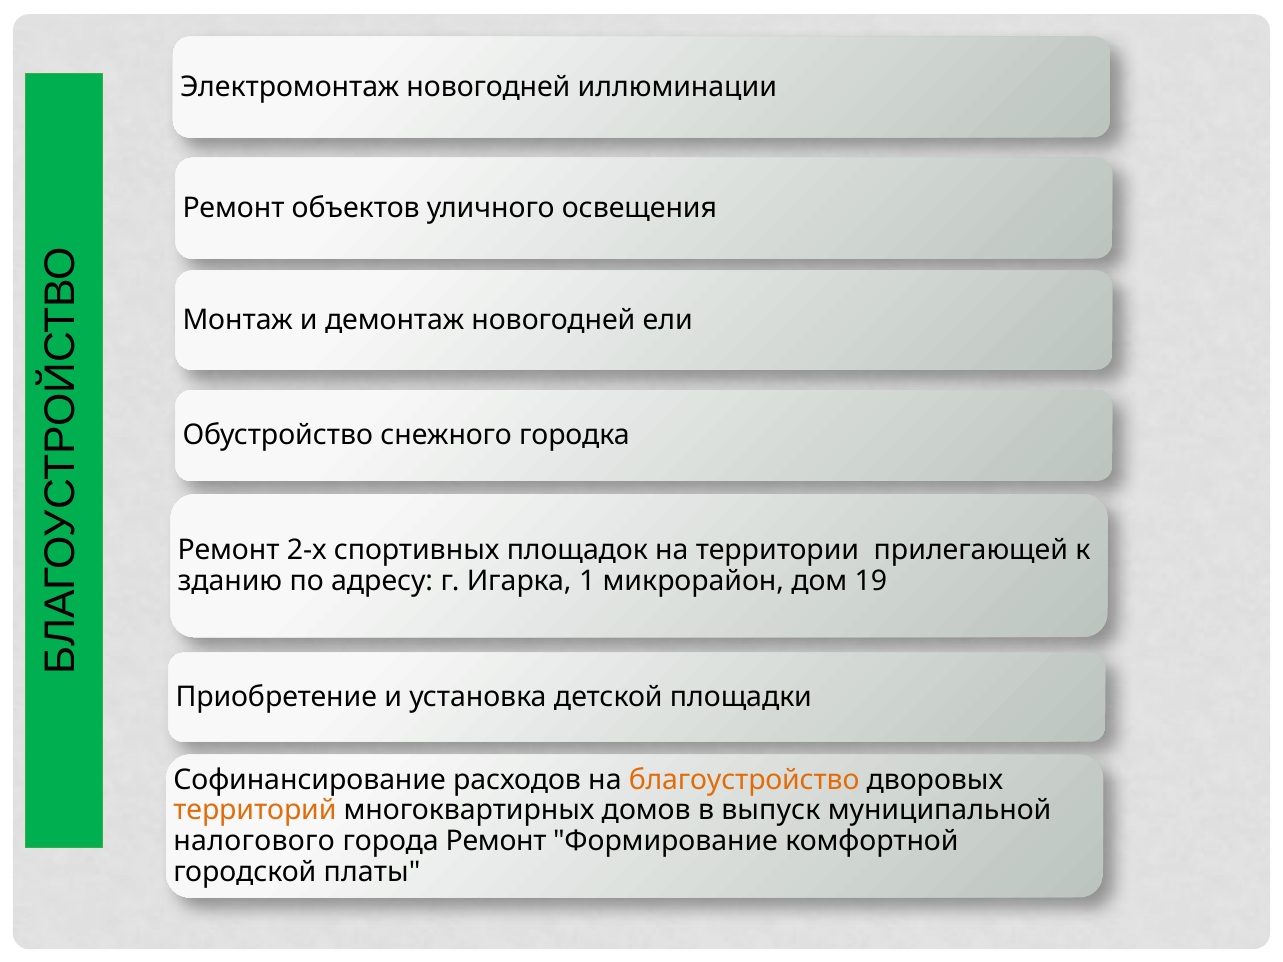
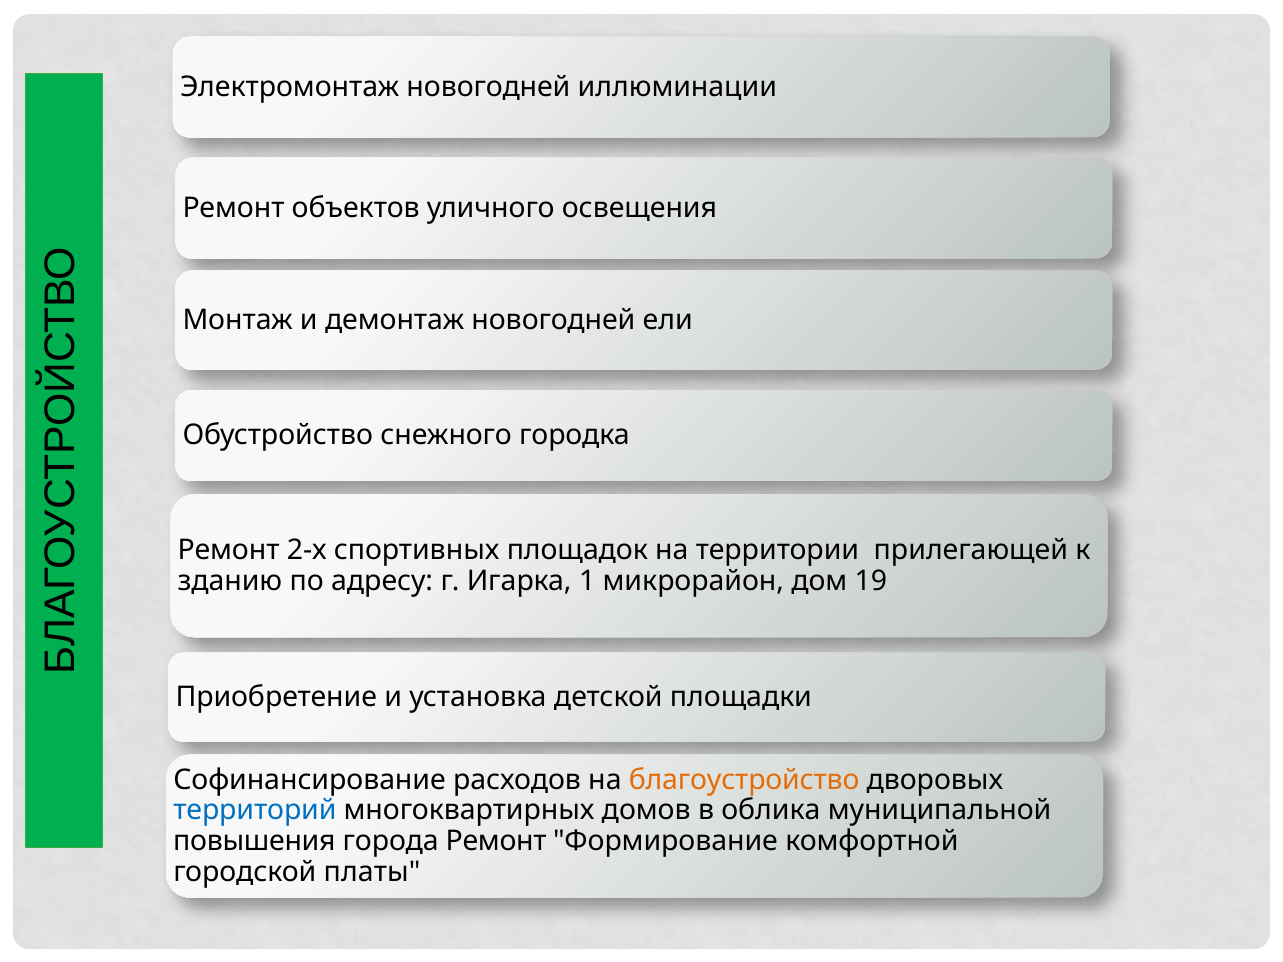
территорий colour: orange -> blue (255, 811)
выпуск: выпуск -> облика (771, 811)
налогового: налогового -> повышения (254, 841)
